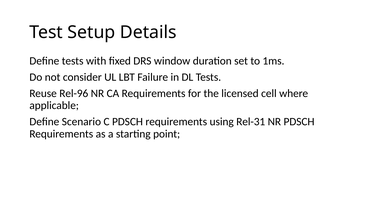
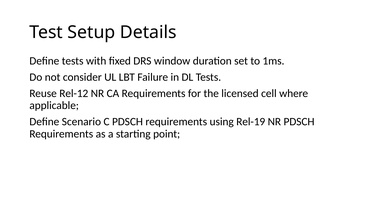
Rel-96: Rel-96 -> Rel-12 (74, 93)
Rel-31: Rel-31 -> Rel-19 (251, 122)
